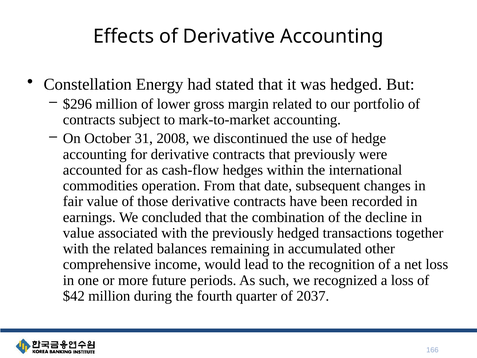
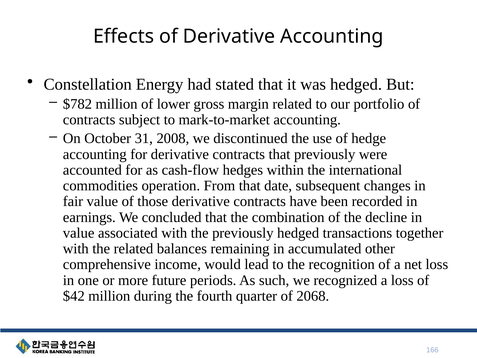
$296: $296 -> $782 (77, 104)
2037: 2037 -> 2068 (313, 296)
